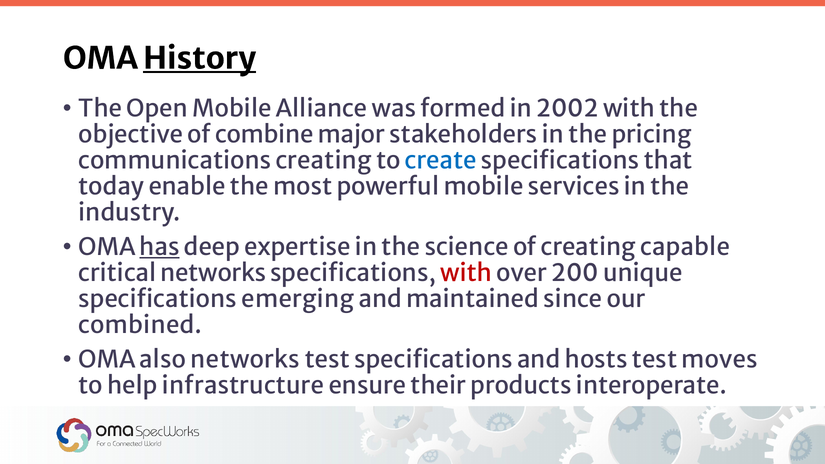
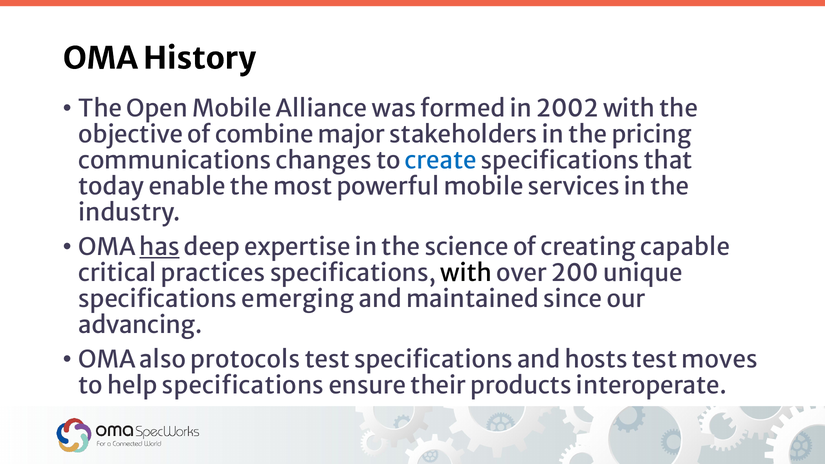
History underline: present -> none (200, 59)
communications creating: creating -> changes (324, 161)
critical networks: networks -> practices (213, 273)
with colour: red -> black (466, 273)
combined: combined -> advancing (140, 325)
also networks: networks -> protocols (245, 360)
help infrastructure: infrastructure -> specifications (243, 386)
